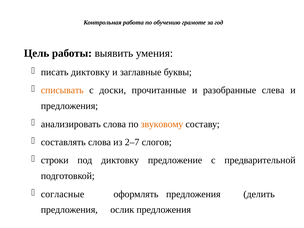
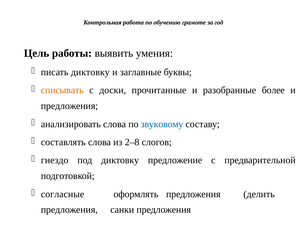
слева: слева -> более (273, 90)
звуковому colour: orange -> blue (162, 124)
2–7: 2–7 -> 2–8 (132, 142)
строки: строки -> гнездо (55, 160)
ослик: ослик -> санки (122, 210)
